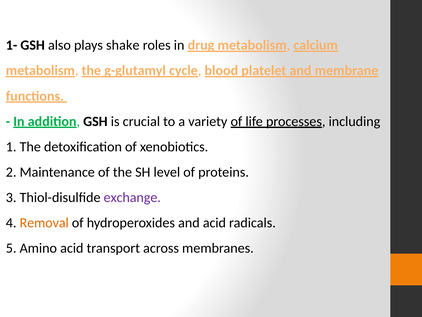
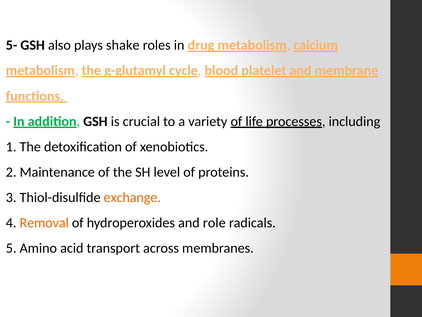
1-: 1- -> 5- (12, 45)
exchange colour: purple -> orange (132, 197)
and acid: acid -> role (214, 222)
